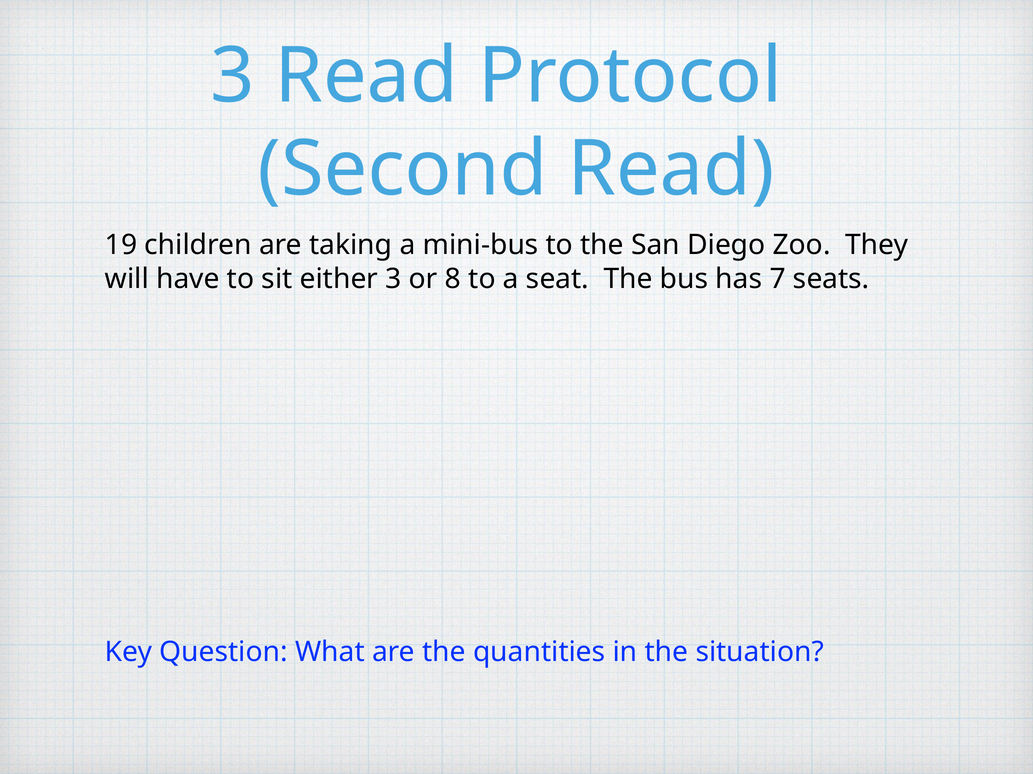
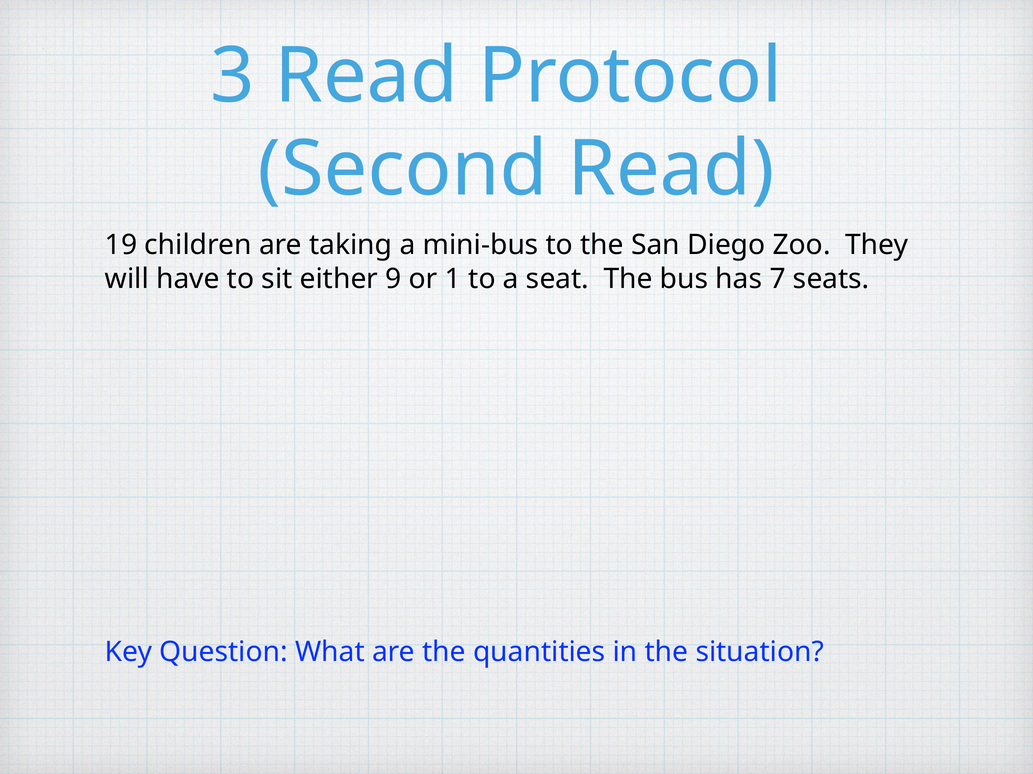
either 3: 3 -> 9 (394, 279)
8: 8 -> 1 (453, 279)
